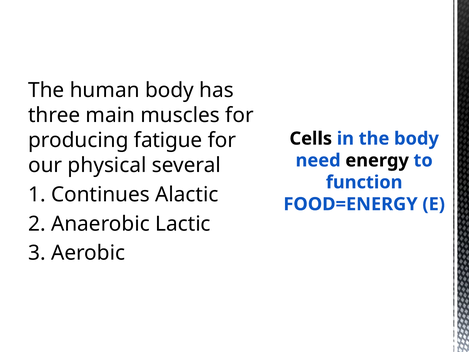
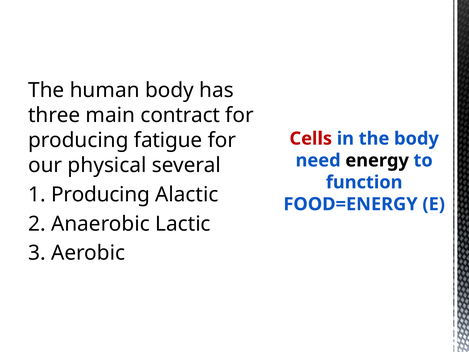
muscles: muscles -> contract (180, 115)
Cells colour: black -> red (311, 139)
1 Continues: Continues -> Producing (100, 194)
